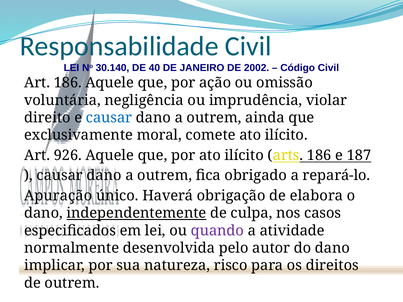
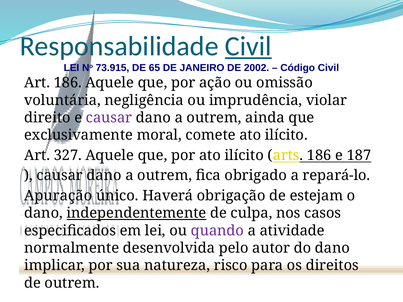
Civil underline: none -> present (248, 46)
30.140: 30.140 -> 73.915 (112, 68)
40: 40 -> 65 (154, 68)
causar colour: blue -> purple (109, 118)
926: 926 -> 327 (68, 156)
elabora: elabora -> estejam (317, 196)
